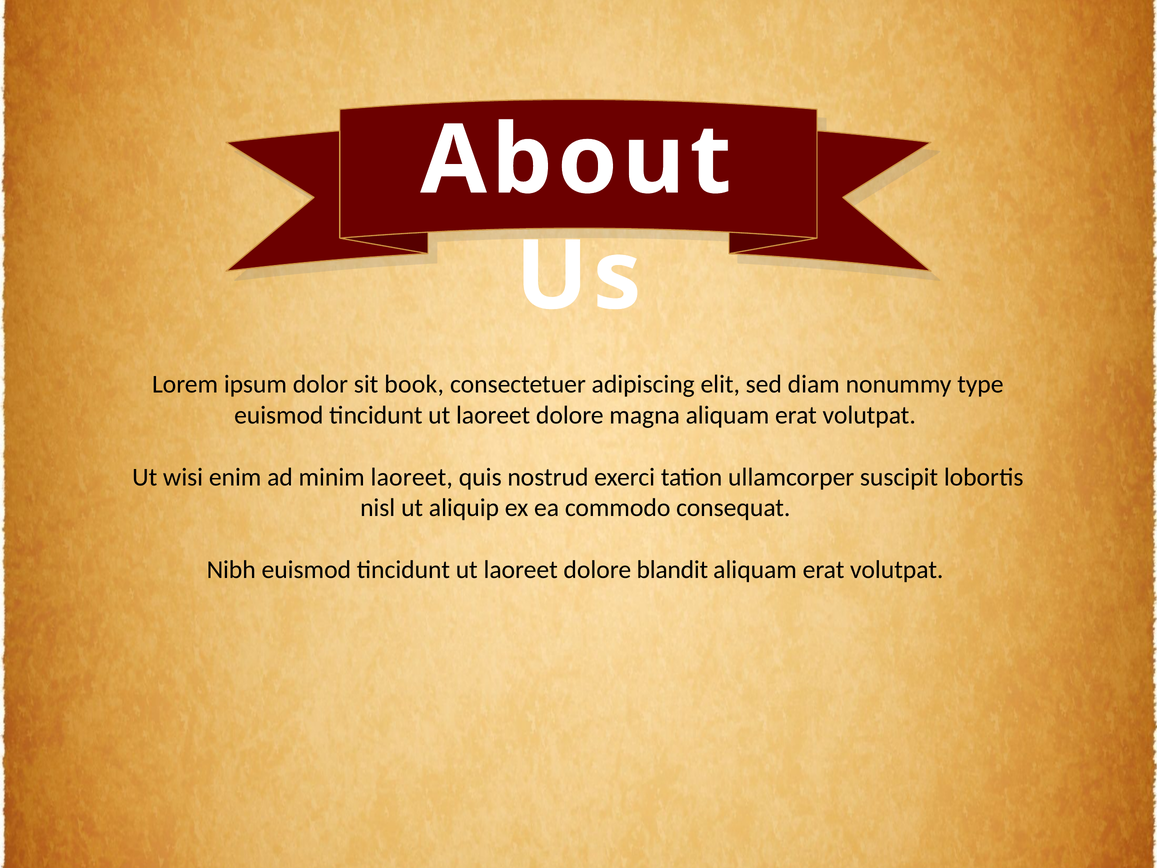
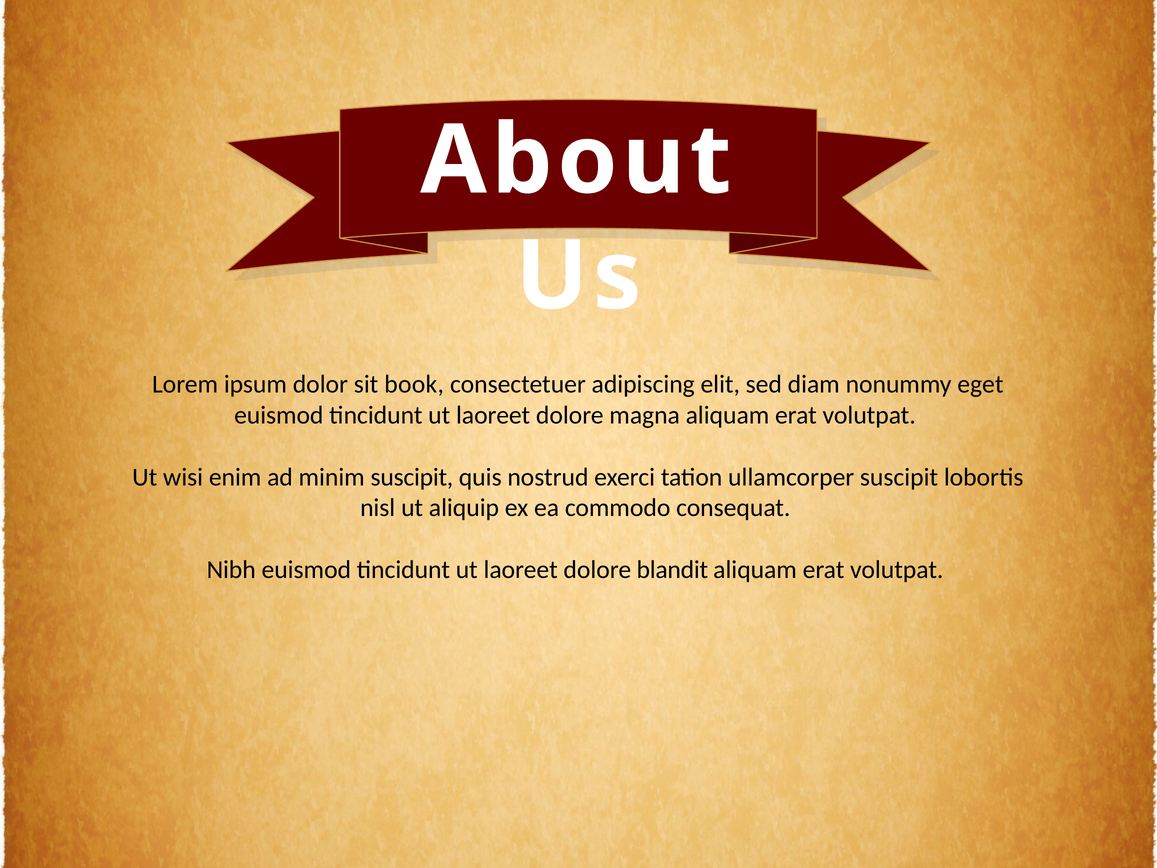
type: type -> eget (980, 384)
minim laoreet: laoreet -> suscipit (412, 477)
